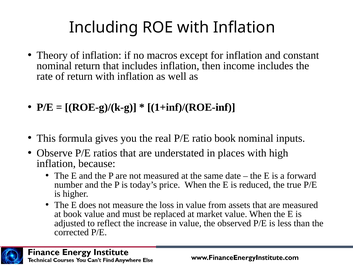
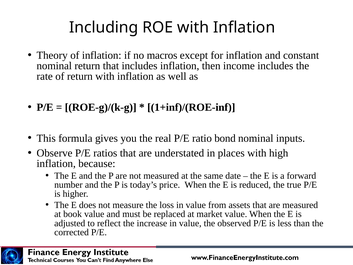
ratio book: book -> bond (225, 138)
